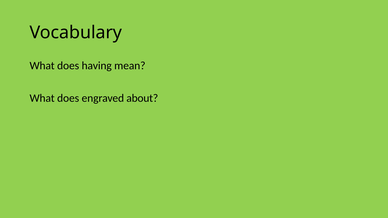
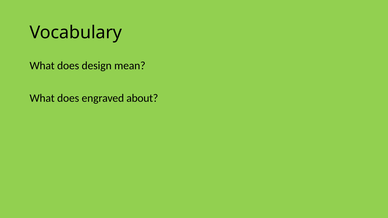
having: having -> design (97, 66)
